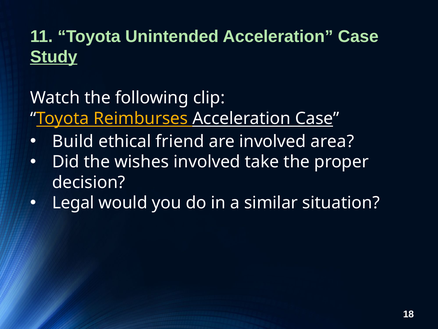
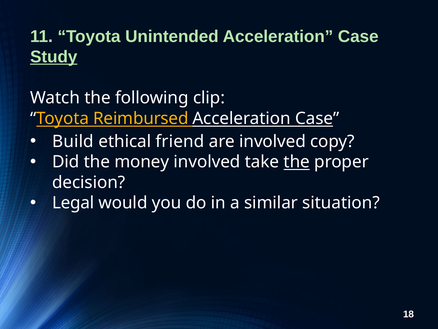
Reimburses: Reimburses -> Reimbursed (141, 118)
area: area -> copy (332, 141)
wishes: wishes -> money (142, 162)
the underline: none -> present (297, 162)
